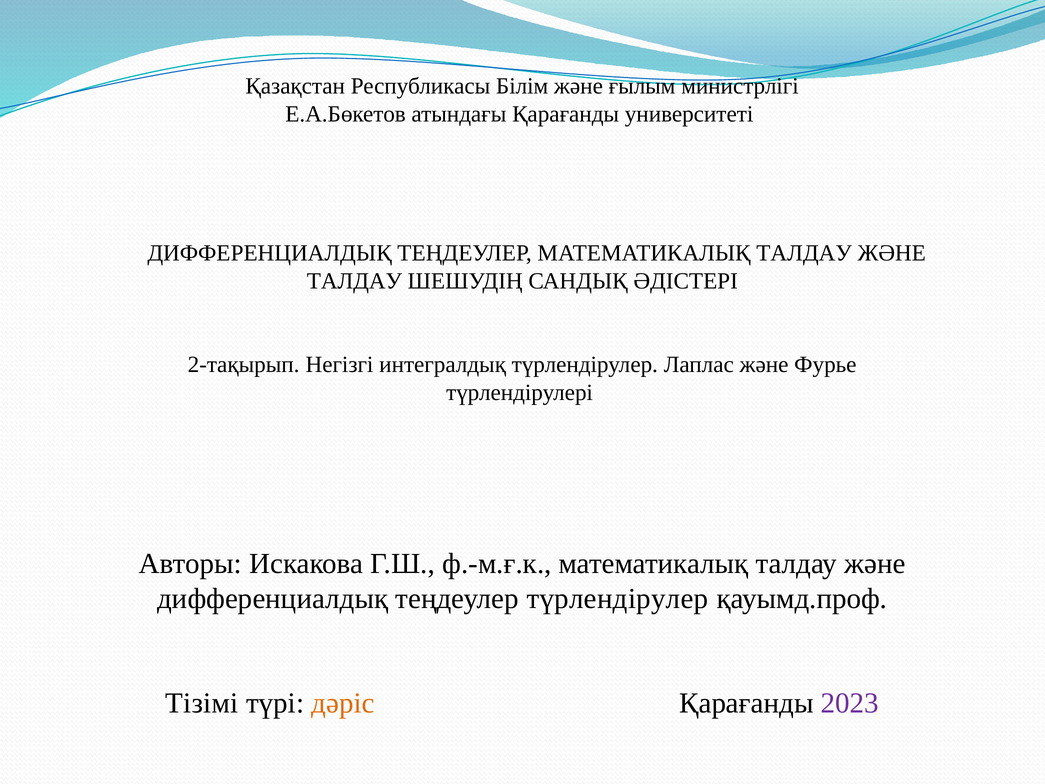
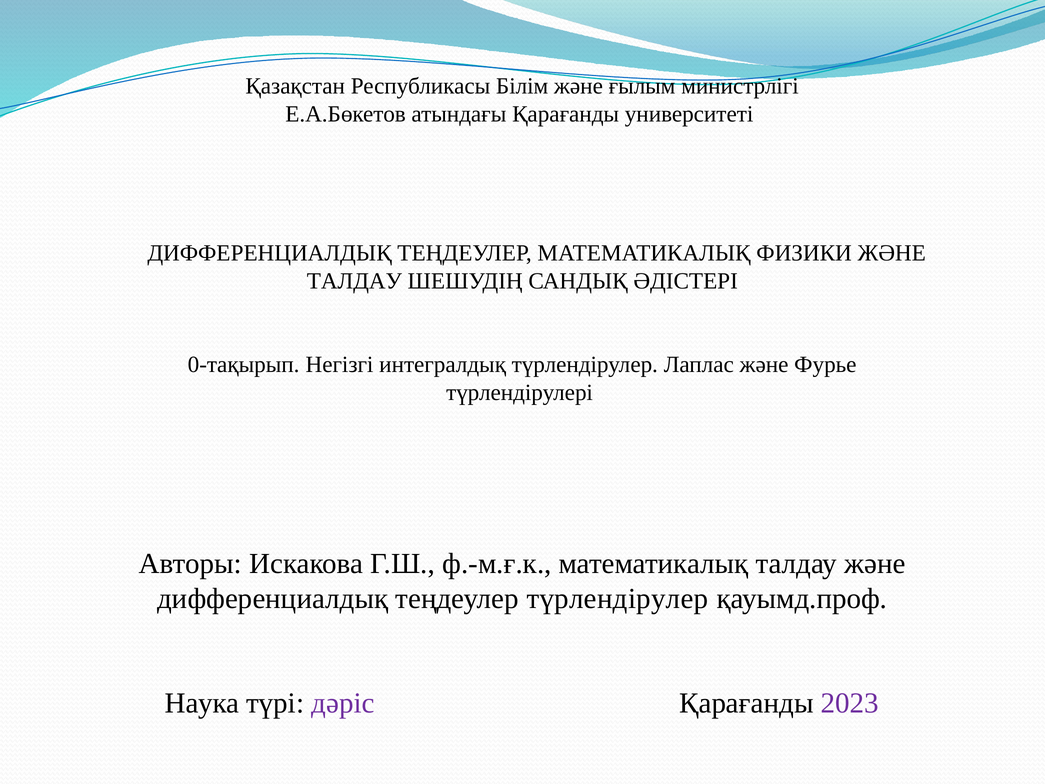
ТЕҢДЕУЛЕР МАТЕМАТИКАЛЫҚ ТАЛДАУ: ТАЛДАУ -> ФИЗИКИ (804, 253)
2-тақырып: 2-тақырып -> 0-тақырып (244, 365)
Тізімі: Тізімі -> Наука (202, 703)
дәріс colour: orange -> purple (343, 703)
